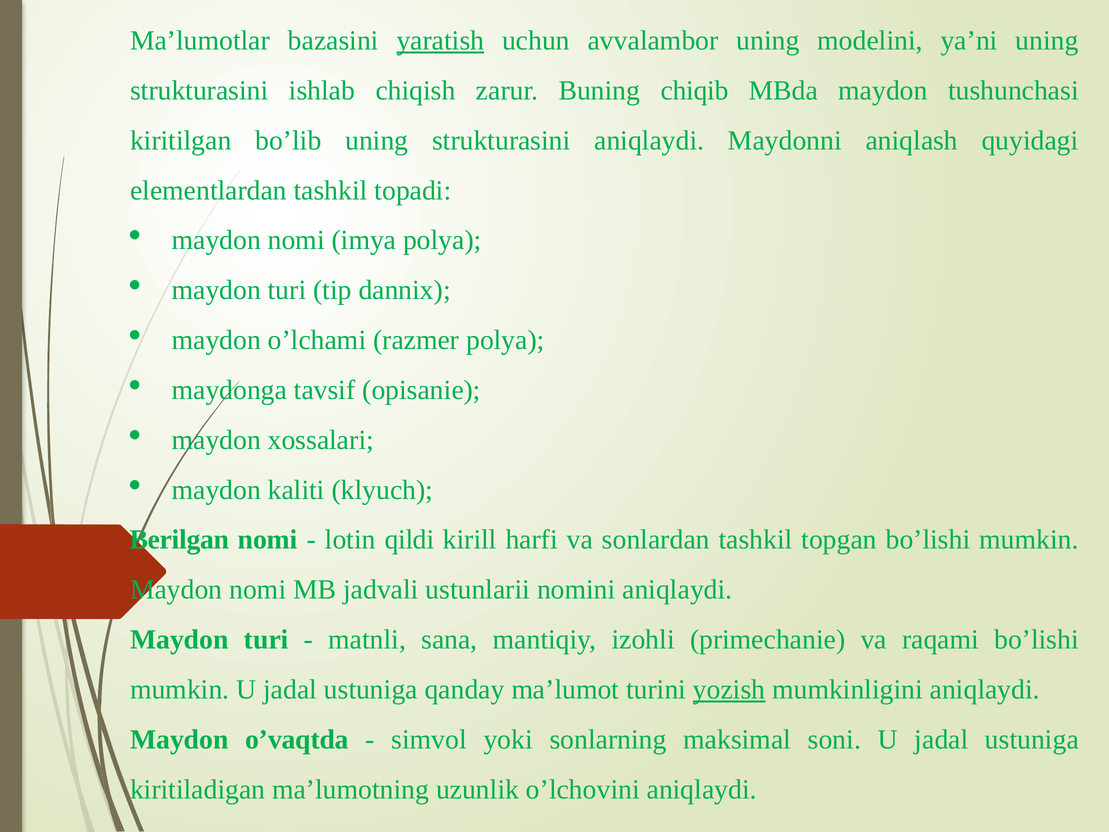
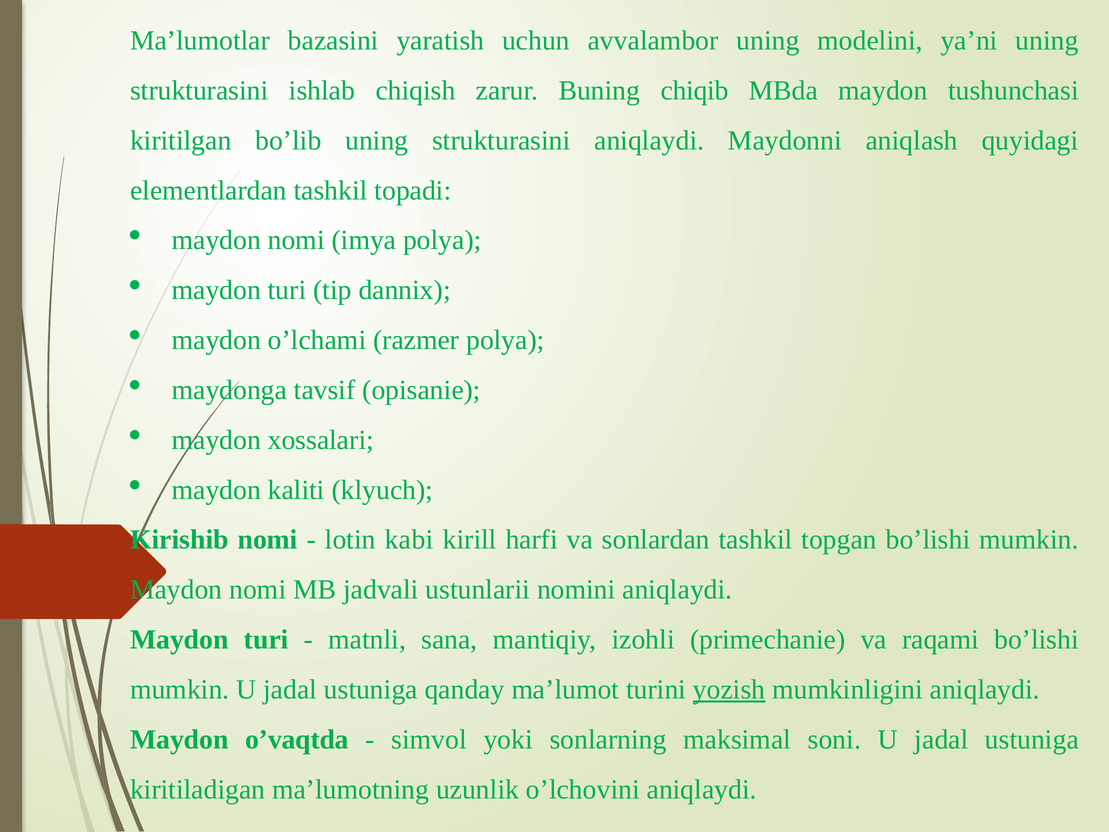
yaratish underline: present -> none (440, 41)
Berilgan: Berilgan -> Kirishib (179, 540)
qildi: qildi -> kabi (409, 540)
